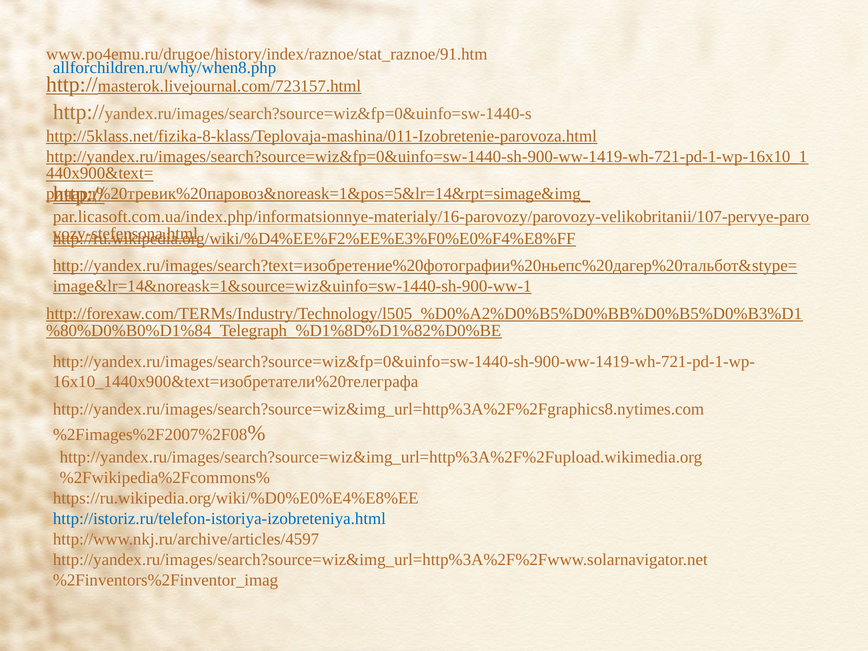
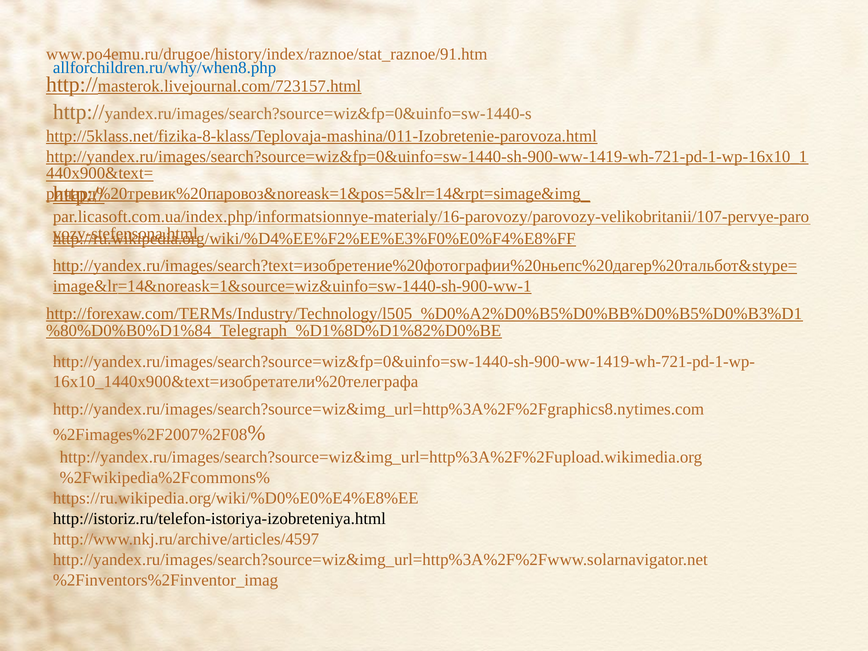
http://istoriz.ru/telefon-istoriya-izobreteniya.html colour: blue -> black (219, 519)
